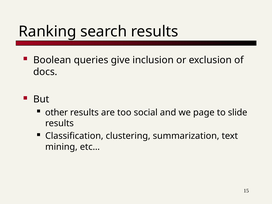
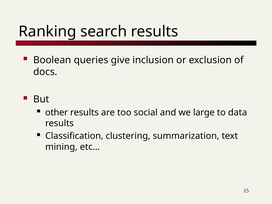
page: page -> large (204, 112)
slide: slide -> data (238, 112)
